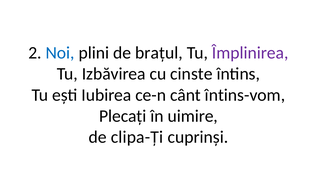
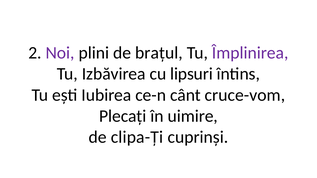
Noi colour: blue -> purple (60, 53)
cinste: cinste -> lipsuri (192, 74)
întins-vom: întins-vom -> cruce-vom (245, 95)
